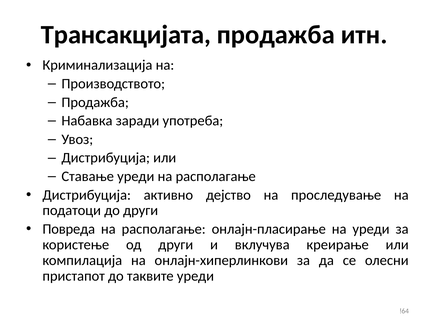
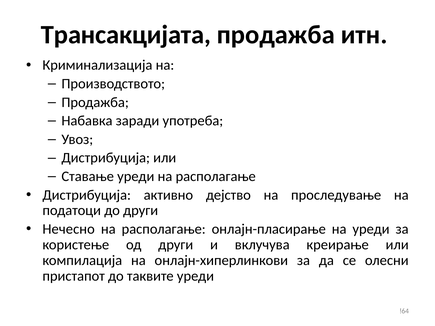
Повреда: Повреда -> Нечесно (69, 229)
